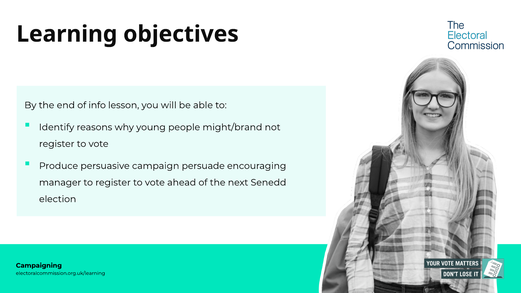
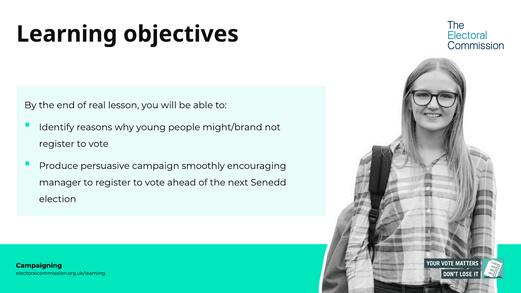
info: info -> real (97, 105)
persuade: persuade -> smoothly (203, 166)
